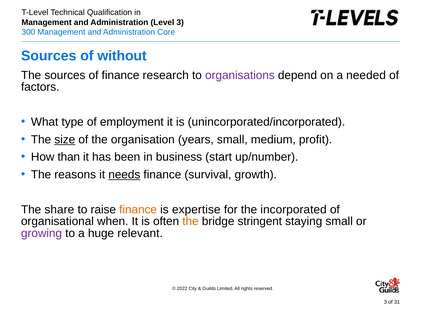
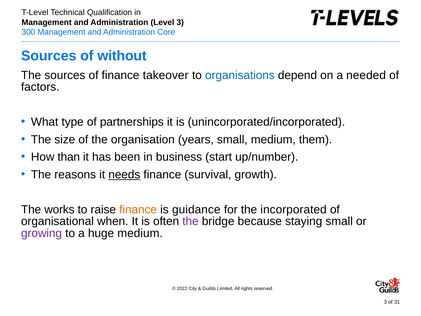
research: research -> takeover (166, 75)
organisations colour: purple -> blue (240, 75)
employment: employment -> partnerships (132, 122)
size underline: present -> none (65, 139)
profit: profit -> them (316, 139)
share: share -> works (59, 210)
expertise: expertise -> guidance (196, 210)
the colour: orange -> purple (191, 221)
stringent: stringent -> because (260, 221)
huge relevant: relevant -> medium (140, 233)
